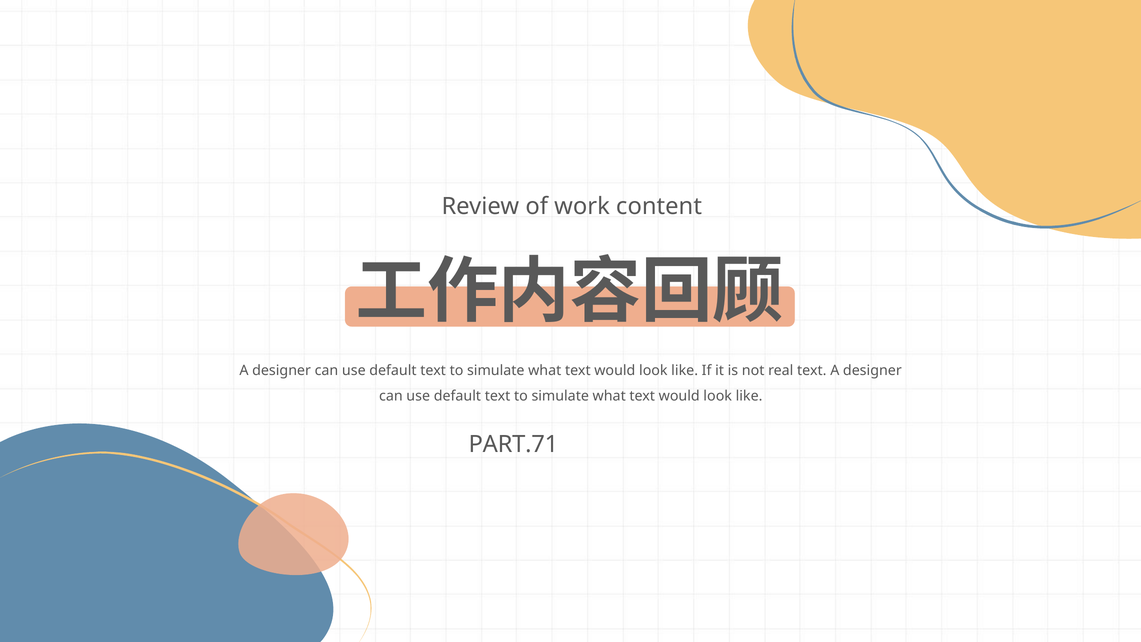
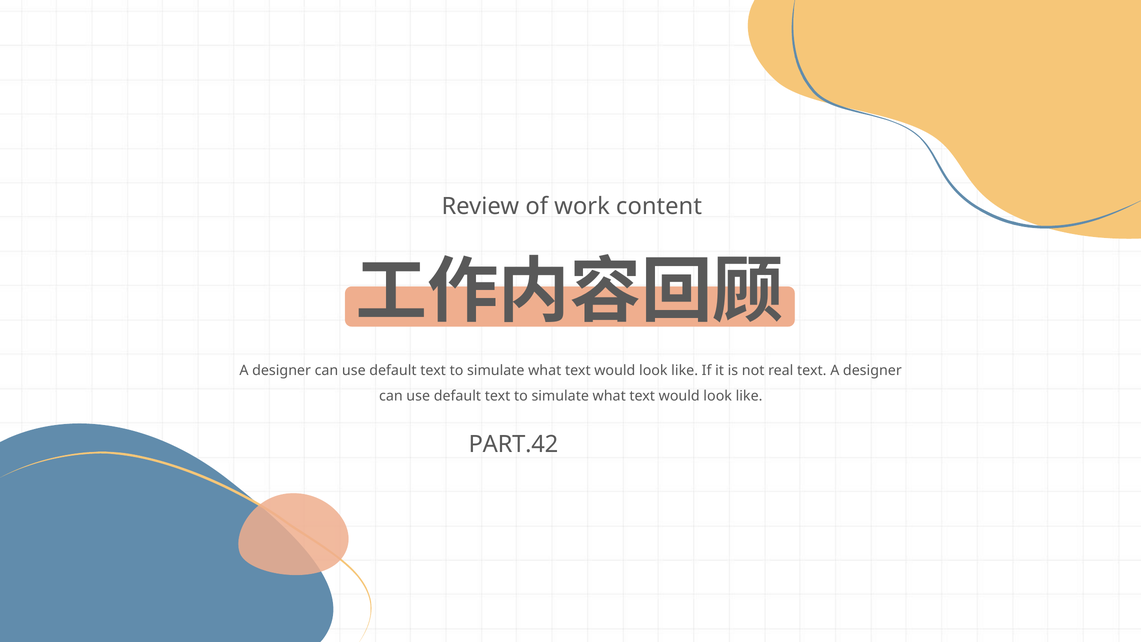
PART.71: PART.71 -> PART.42 (513, 444)
